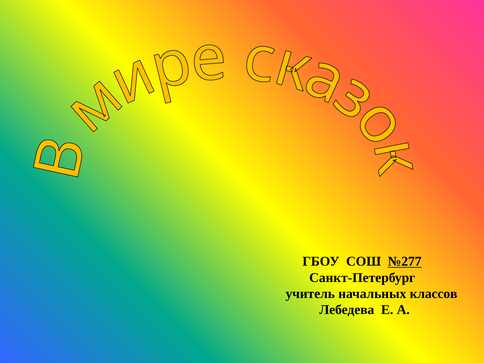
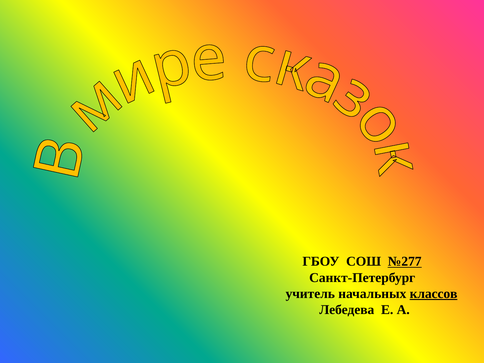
классов underline: none -> present (434, 294)
